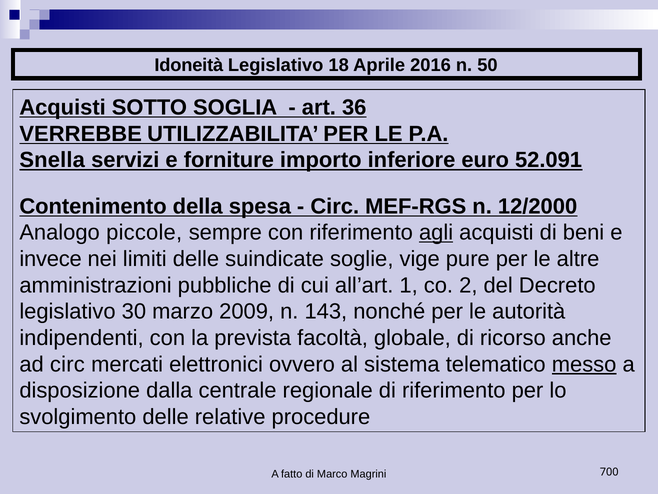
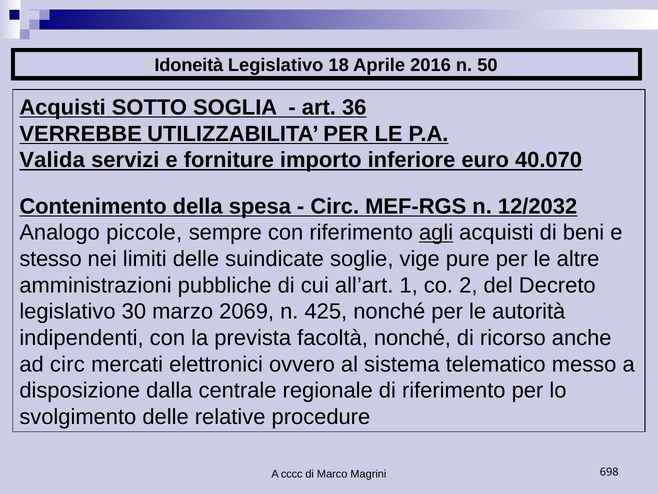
Snella: Snella -> Valida (52, 160)
52.091: 52.091 -> 40.070 (549, 160)
12/2000: 12/2000 -> 12/2032 (538, 206)
invece: invece -> stesso (51, 259)
2009: 2009 -> 2069 (247, 311)
143: 143 -> 425 (326, 311)
facoltà globale: globale -> nonché (412, 338)
messo underline: present -> none (584, 364)
fatto: fatto -> cccc (292, 473)
700: 700 -> 698 (609, 472)
